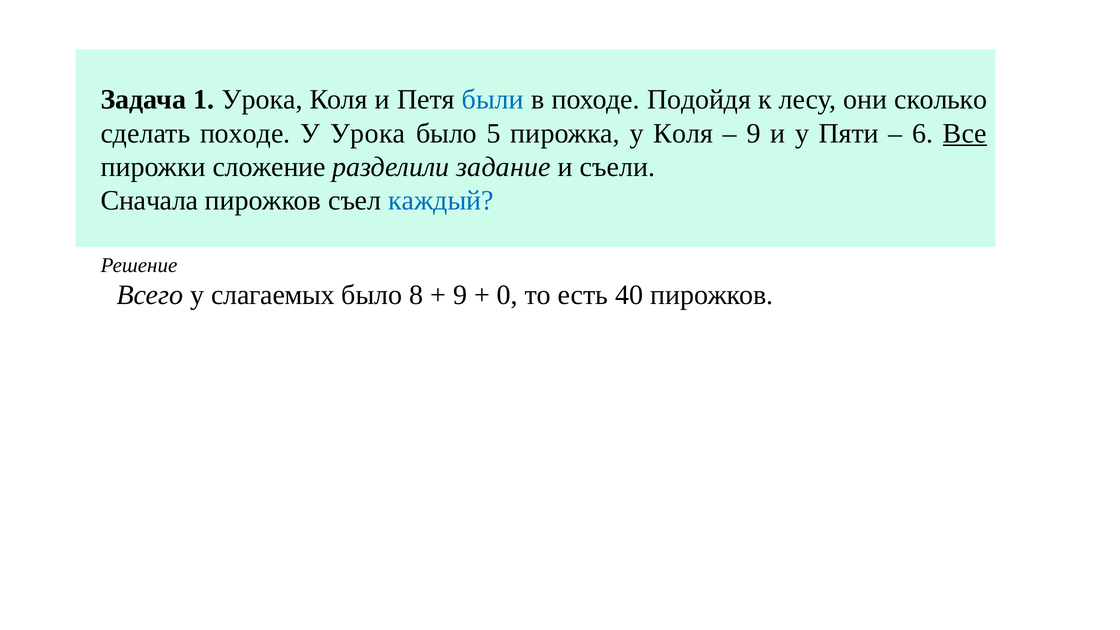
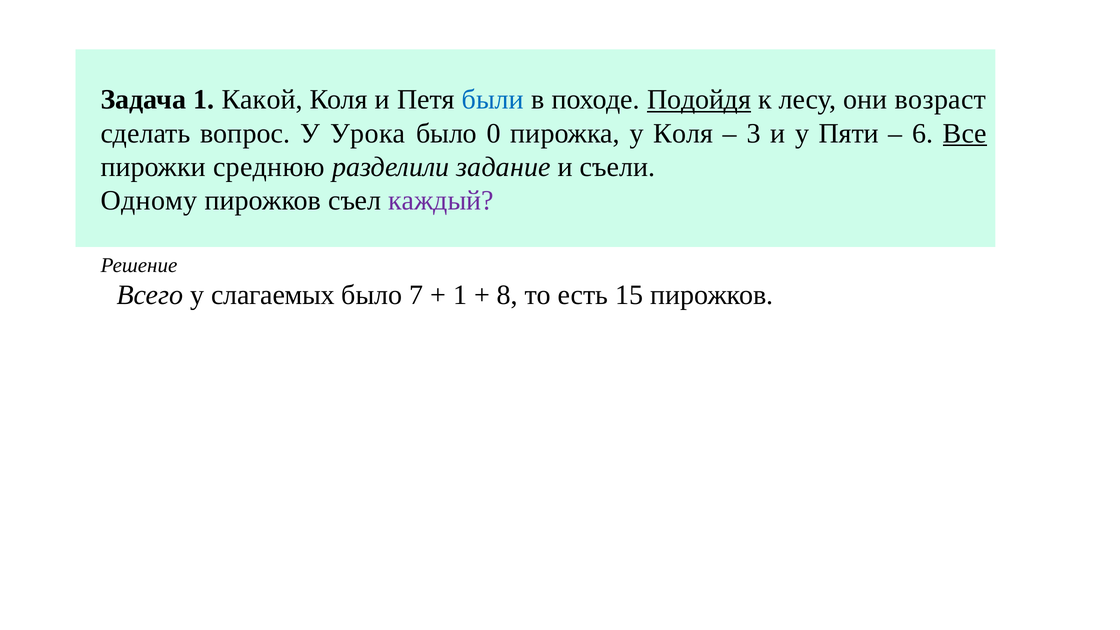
1 Урока: Урока -> Какой (262, 100)
Подойдя underline: none -> present (699, 100)
сколько: сколько -> возраст (940, 100)
сделать походе: походе -> вопрос (245, 133)
5: 5 -> 0 (494, 133)
9: 9 -> 3 (754, 133)
сложение: сложение -> среднюю (269, 167)
Сначала: Сначала -> Одному (149, 200)
каждый colour: blue -> purple (441, 200)
8: 8 -> 7 (416, 295)
9: 9 -> 1 (460, 295)
0: 0 -> 8 (507, 295)
40: 40 -> 15 (629, 295)
